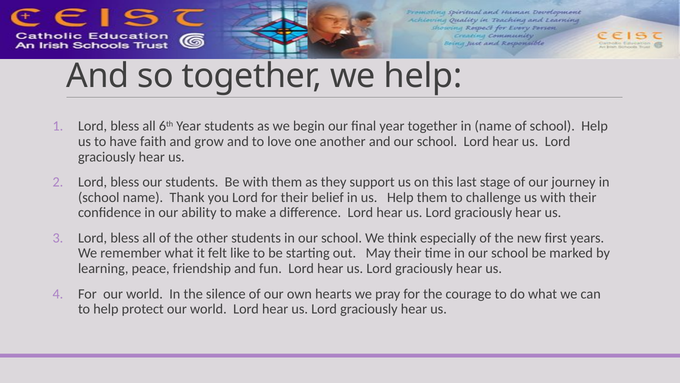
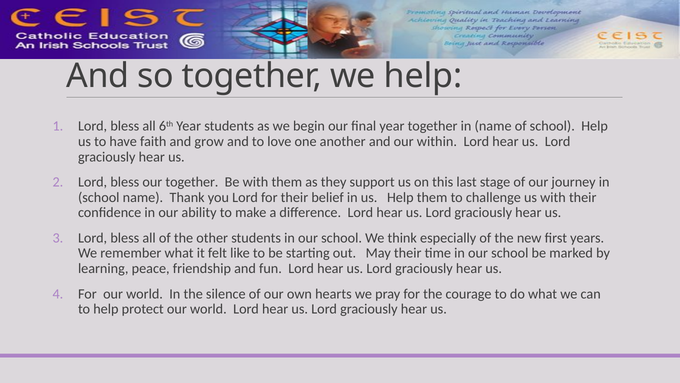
and our school: school -> within (437, 141)
our students: students -> together (192, 182)
